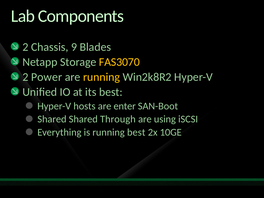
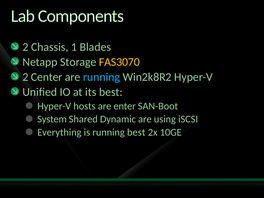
9: 9 -> 1 (74, 47)
Power: Power -> Center (47, 77)
running colour: yellow -> light blue (102, 77)
Shared: Shared -> System (52, 119)
Through: Through -> Dynamic (118, 119)
